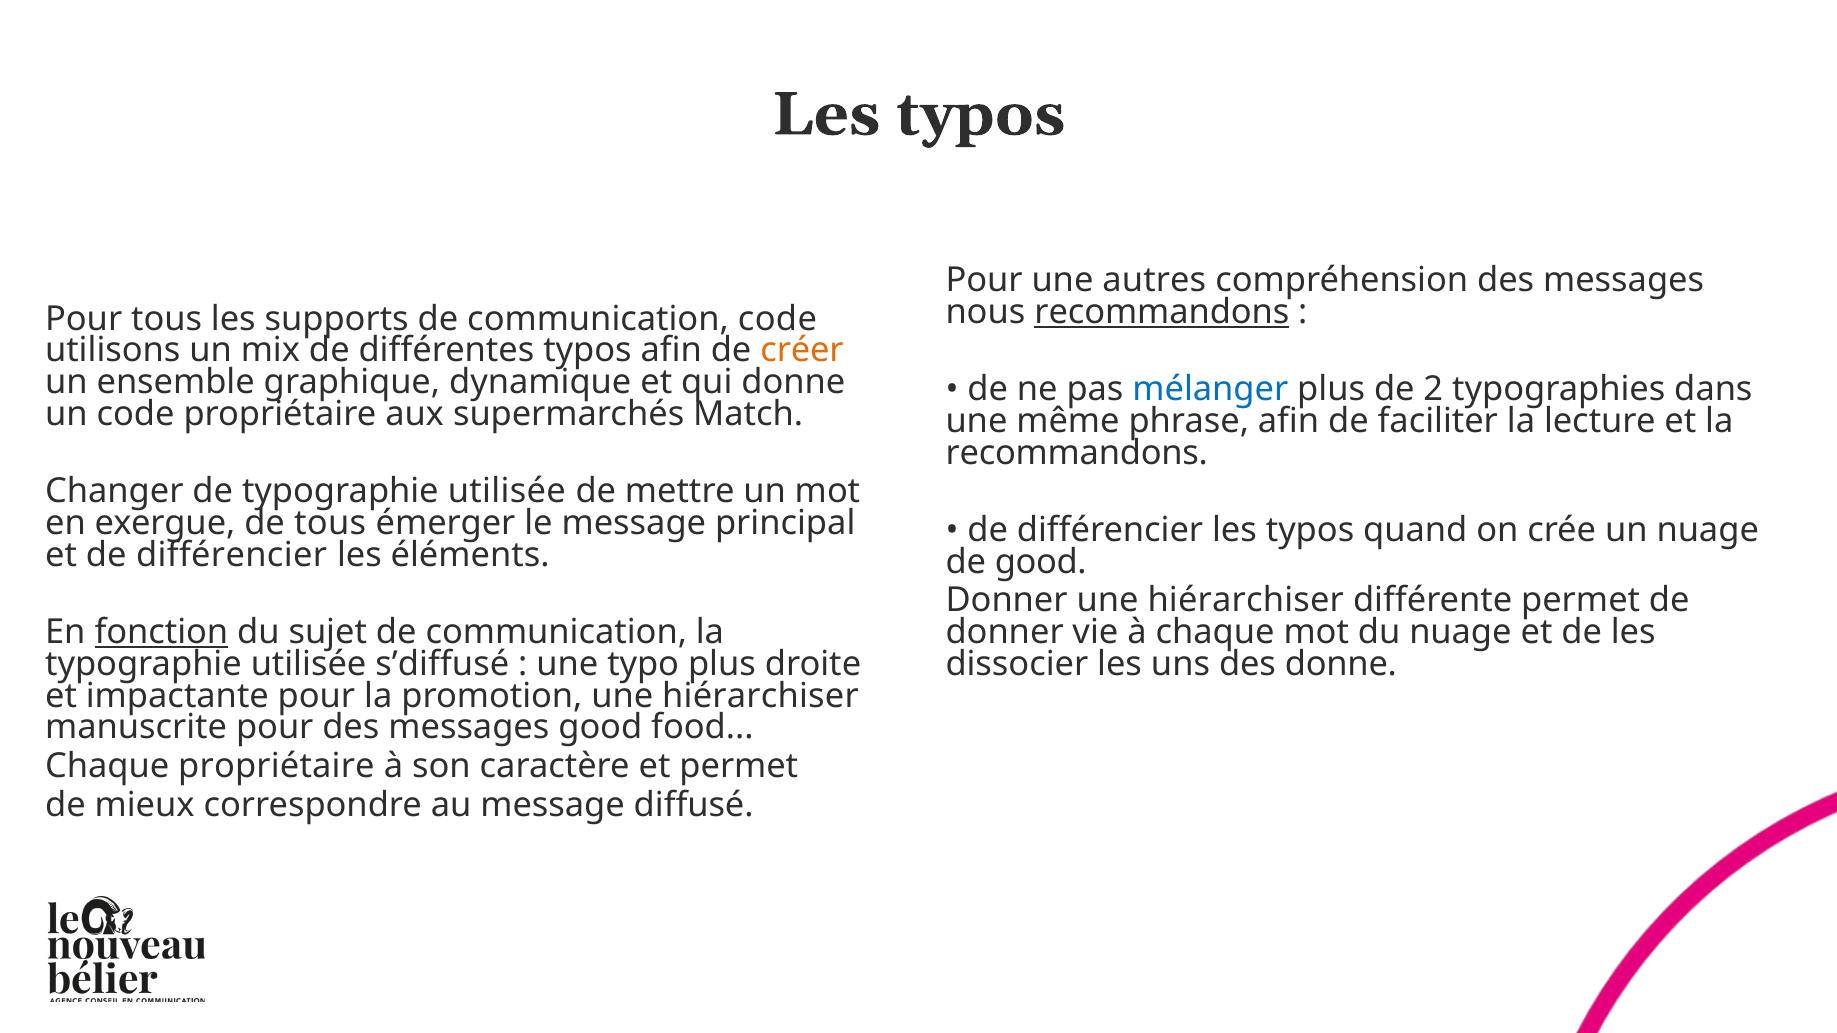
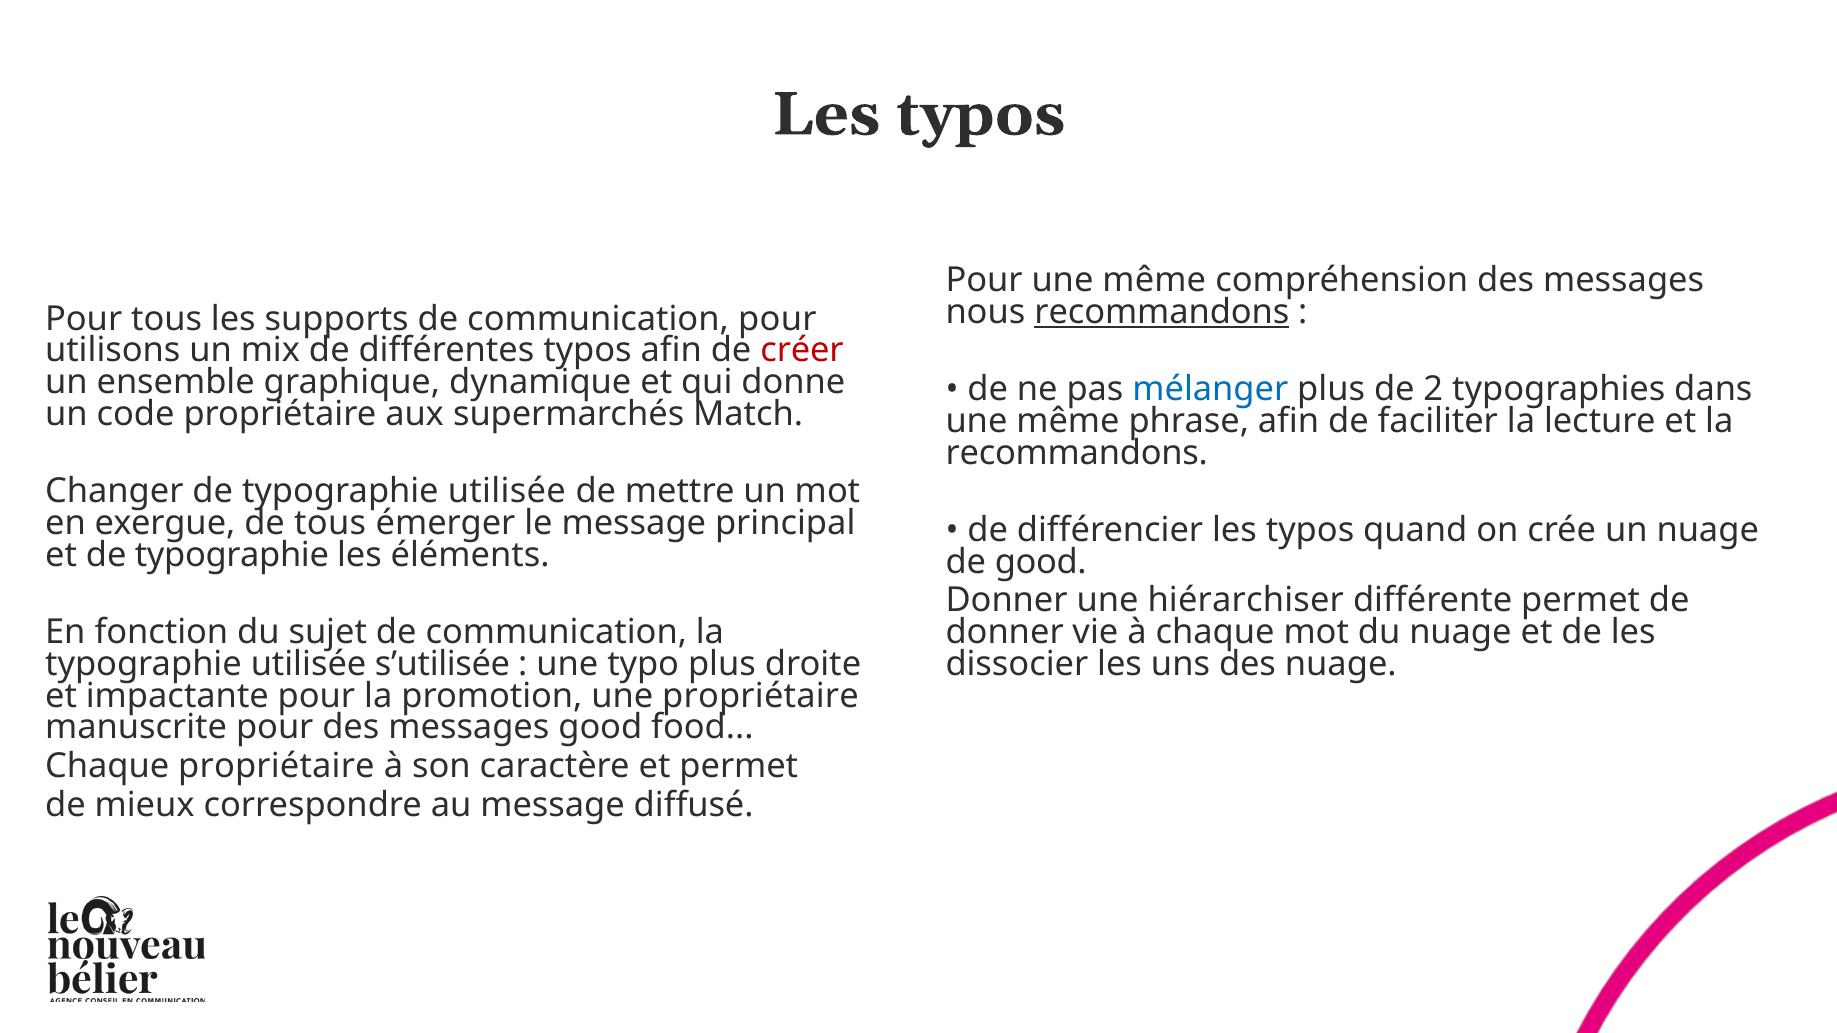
Pour une autres: autres -> même (1154, 280)
communication code: code -> pour (777, 319)
créer colour: orange -> red (802, 351)
et de différencier: différencier -> typographie (232, 555)
fonction underline: present -> none (161, 632)
s’diffusé: s’diffusé -> s’utilisée (442, 664)
des donne: donne -> nuage (1341, 664)
promotion une hiérarchiser: hiérarchiser -> propriétaire (760, 696)
